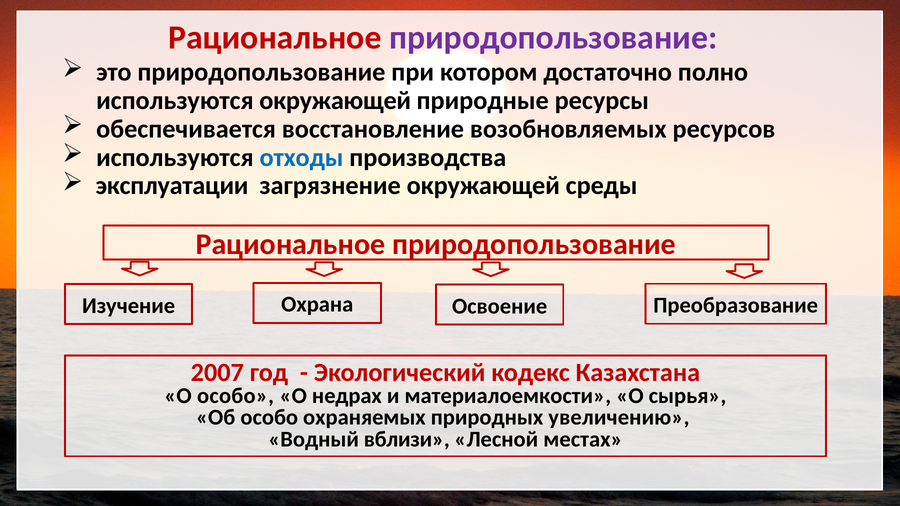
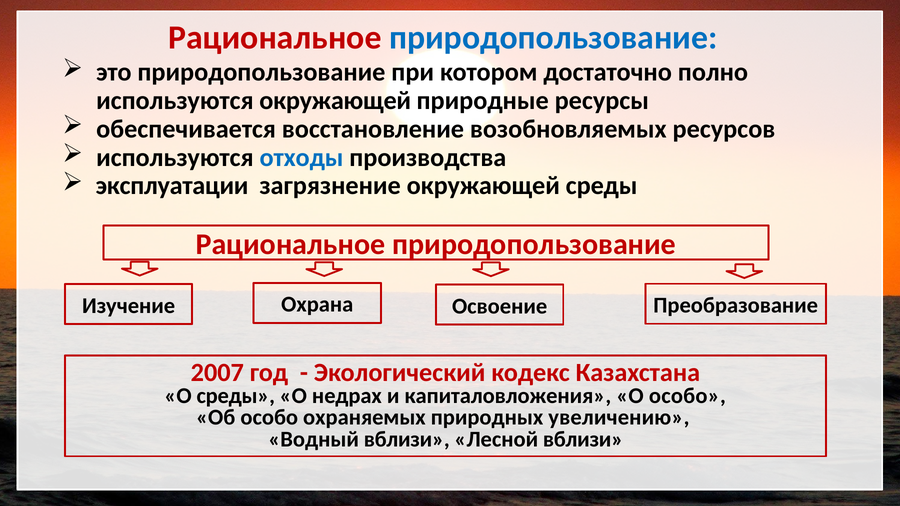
природопользование colour: purple -> blue (553, 38)
О особо: особо -> среды (236, 396)
материалоемкости: материалоемкости -> капиталовложения (508, 396)
О сырья: сырья -> особо (687, 396)
Лесной местах: местах -> вблизи (583, 439)
